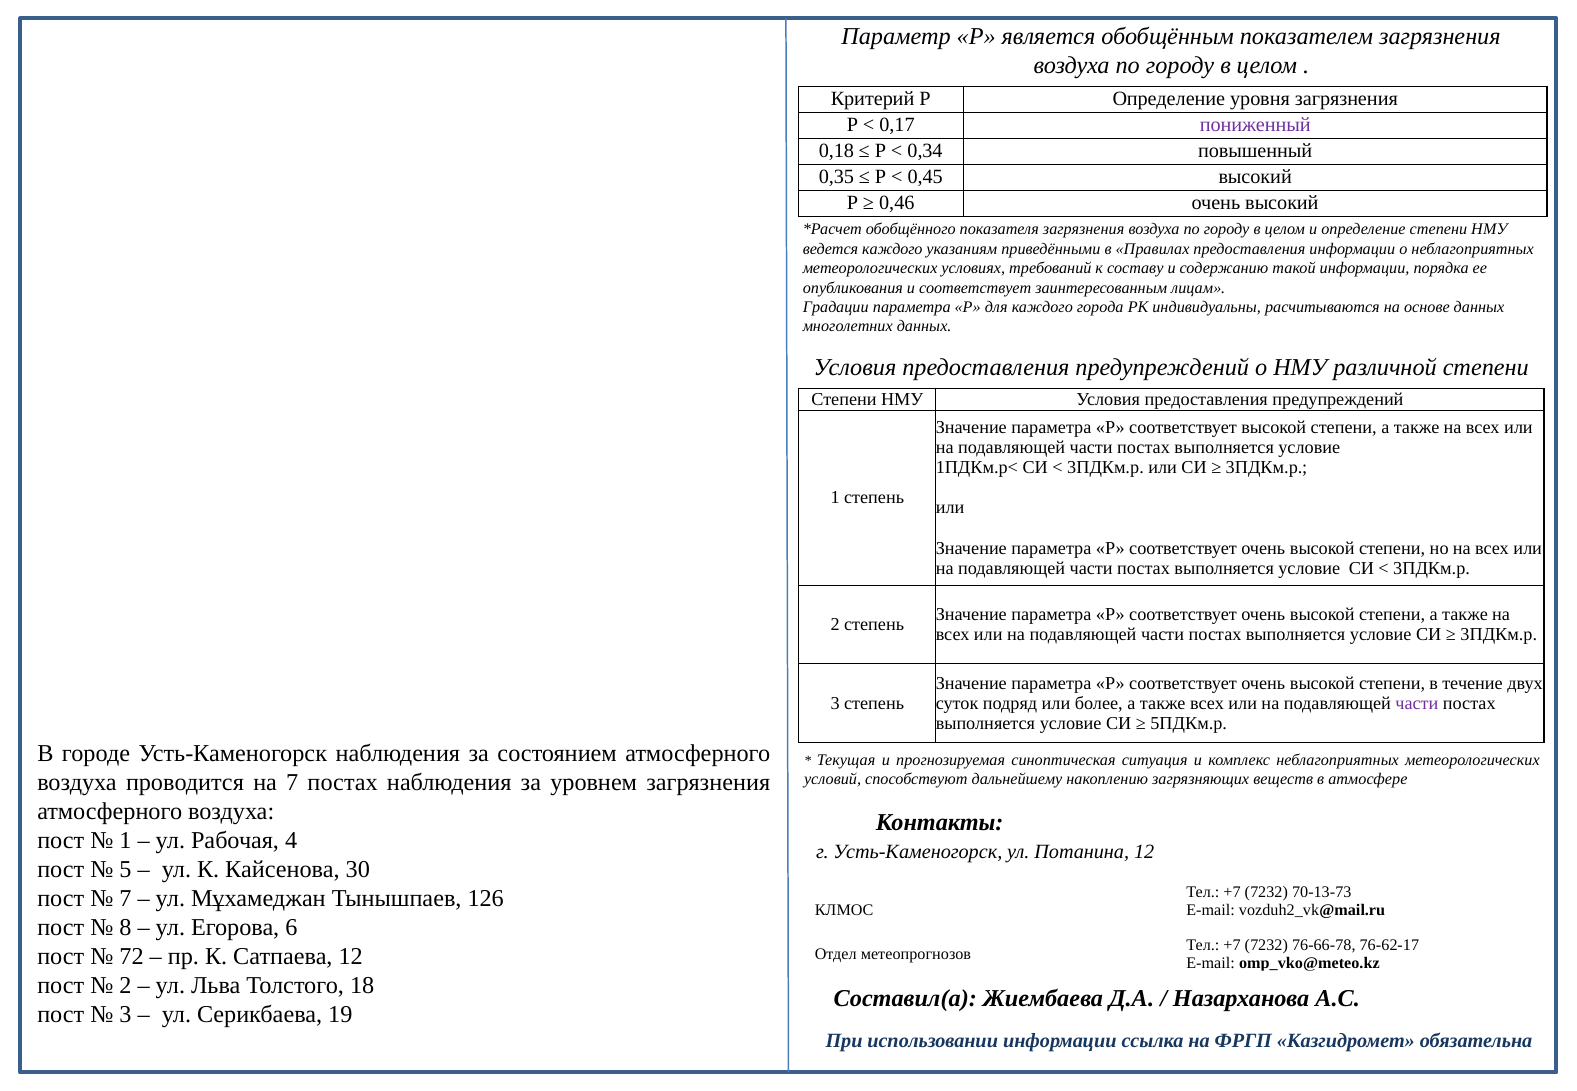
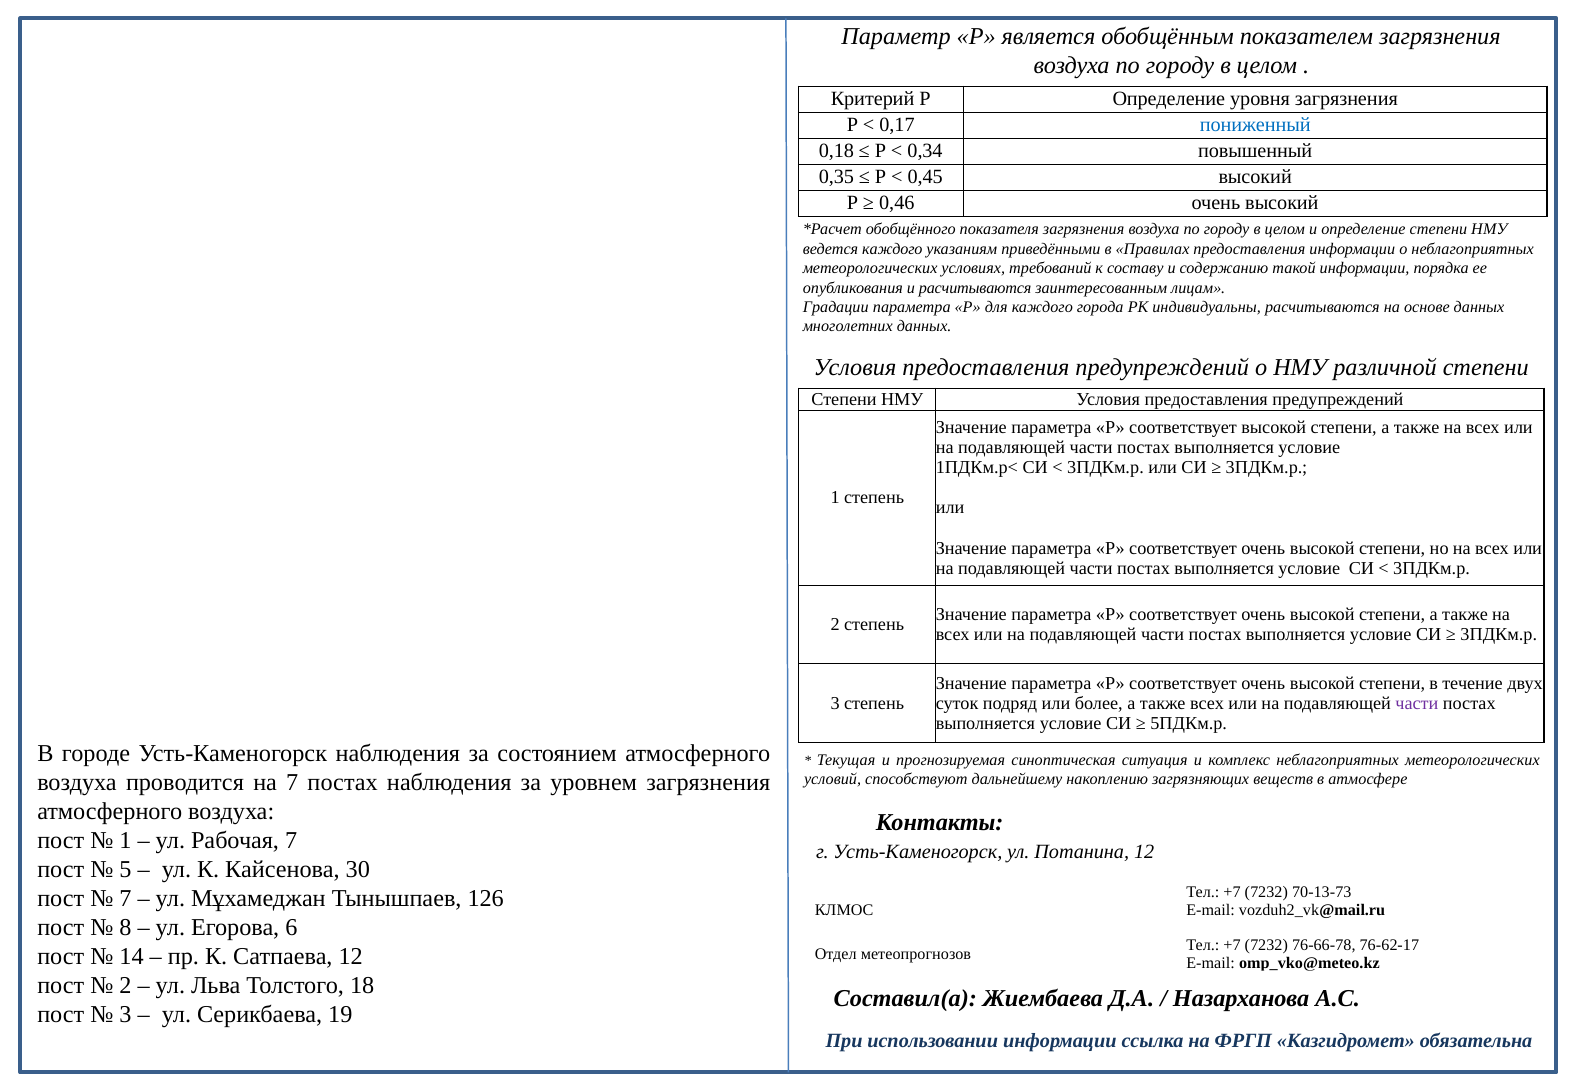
пониженный colour: purple -> blue (1255, 125)
и соответствует: соответствует -> расчитываются (975, 288)
Рабочая 4: 4 -> 7 (291, 841)
72: 72 -> 14 (132, 957)
